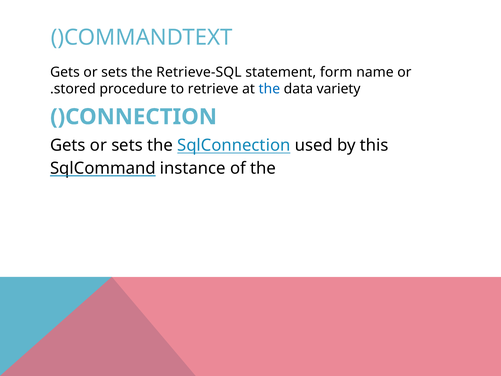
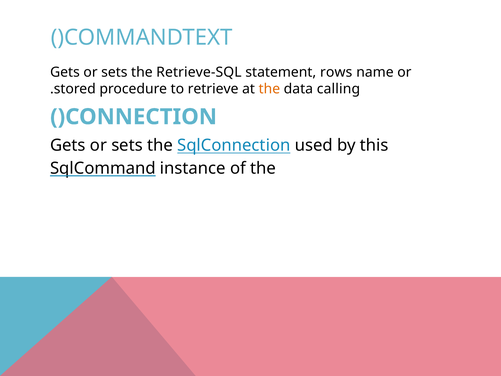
form: form -> rows (336, 72)
the colour: blue -> orange (269, 89)
variety: variety -> calling (338, 89)
